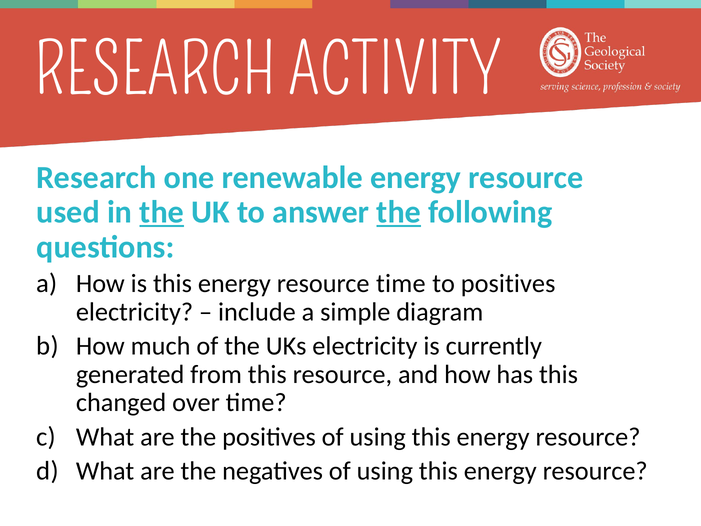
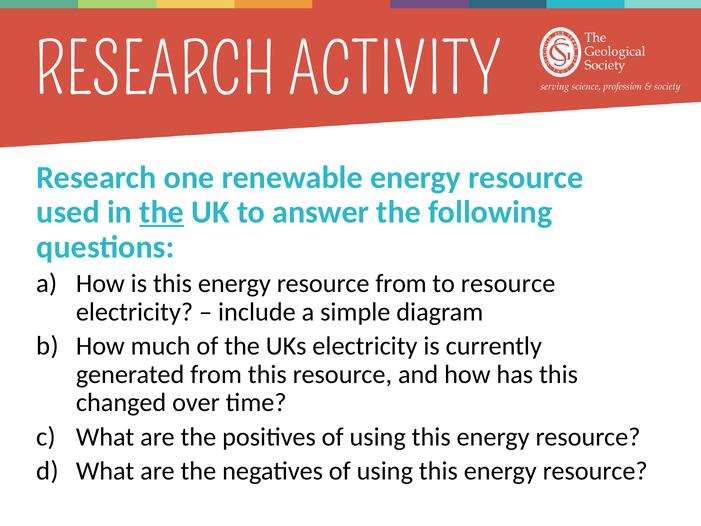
the underline: present -> none (399, 212)
resource time: time -> from (401, 283)
to positives: positives -> resource (508, 283)
